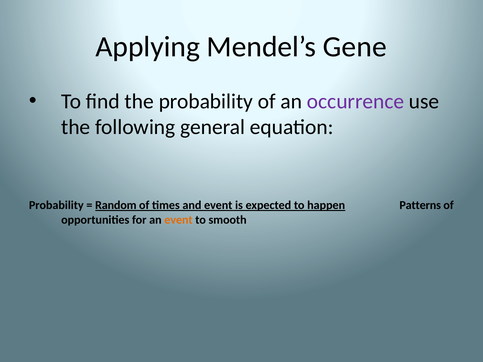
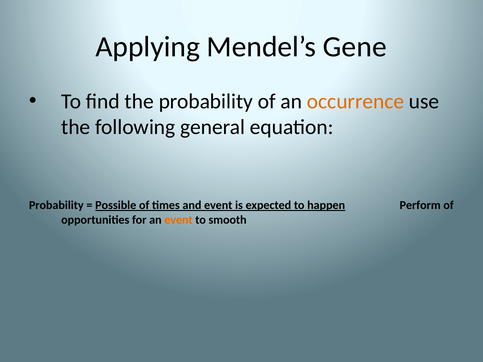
occurrence colour: purple -> orange (356, 101)
Random: Random -> Possible (116, 205)
Patterns: Patterns -> Perform (420, 205)
